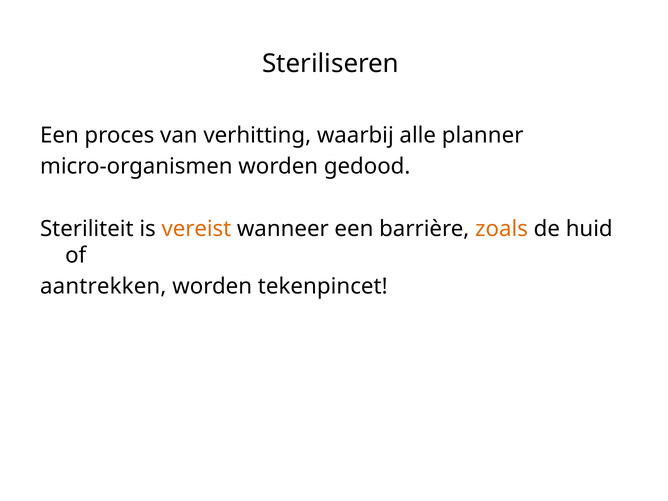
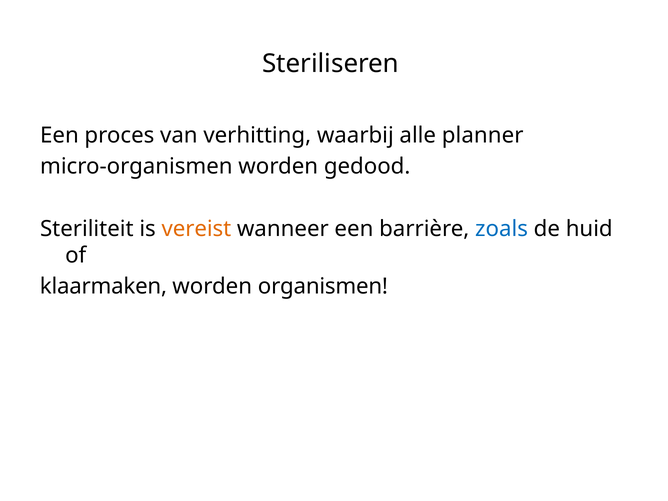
zoals colour: orange -> blue (502, 229)
aantrekken: aantrekken -> klaarmaken (103, 287)
tekenpincet: tekenpincet -> organismen (323, 287)
